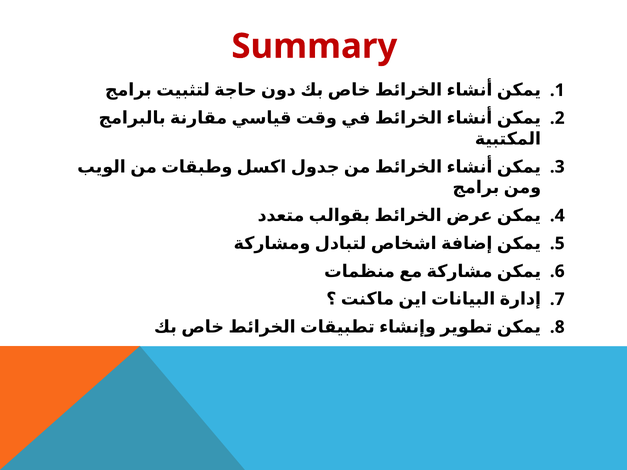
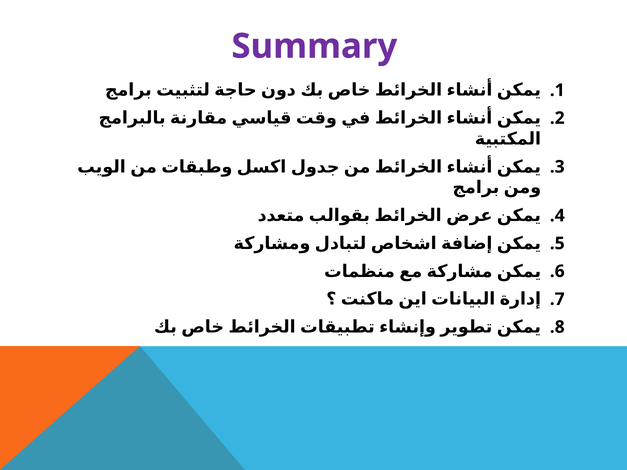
Summary colour: red -> purple (314, 46)
